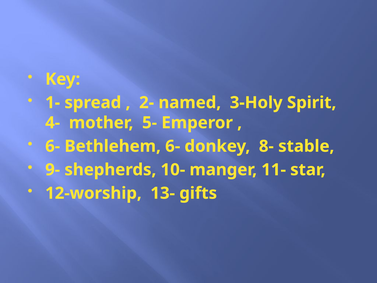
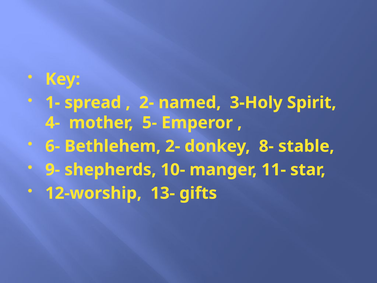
Bethlehem 6-: 6- -> 2- (173, 146)
